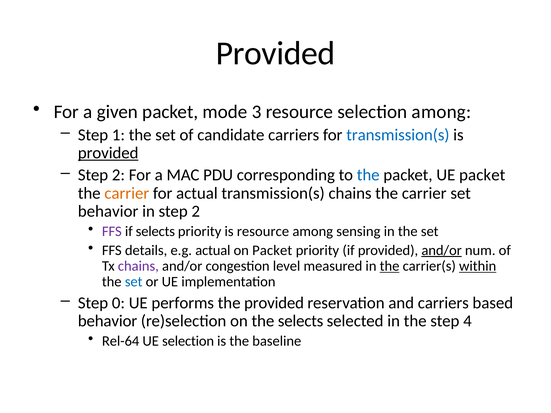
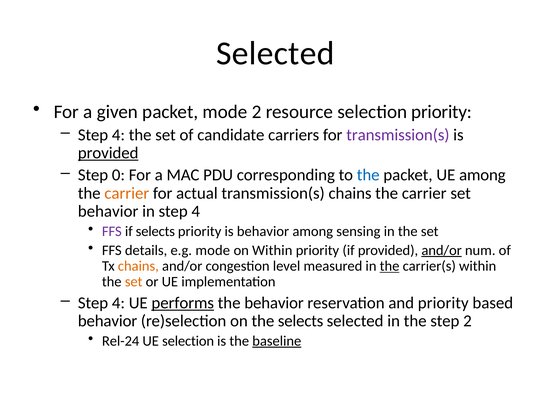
Provided: Provided -> Selected (275, 53)
mode 3: 3 -> 2 (257, 112)
selection among: among -> priority (442, 112)
1: 1 -> 4 (118, 135)
transmission(s colour: blue -> purple (398, 135)
2: 2 -> 0 (118, 175)
UE packet: packet -> among (482, 175)
in step 2: 2 -> 4 (196, 212)
is resource: resource -> behavior (263, 231)
e.g actual: actual -> mode (213, 250)
on Packet: Packet -> Within (272, 250)
chains colour: purple -> orange (138, 266)
within underline: present -> none (478, 266)
set colour: blue -> orange (134, 282)
0: 0 -> 4 (118, 303)
performs underline: none -> present (183, 303)
the provided: provided -> behavior (274, 303)
and carriers: carriers -> priority (443, 303)
step 4: 4 -> 2 (467, 321)
Rel-64: Rel-64 -> Rel-24 (121, 341)
baseline underline: none -> present (277, 341)
